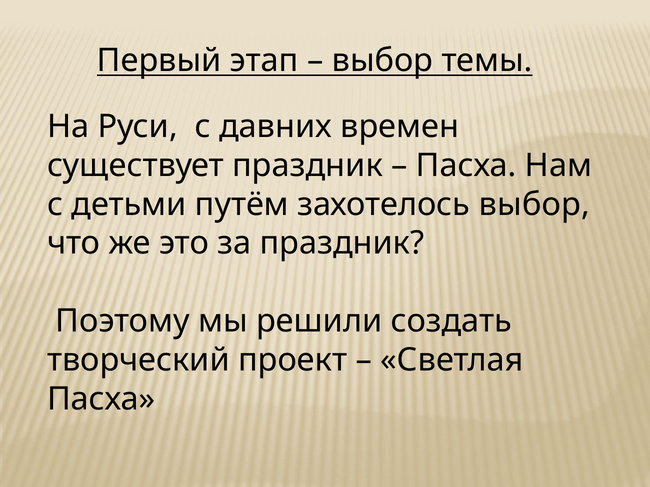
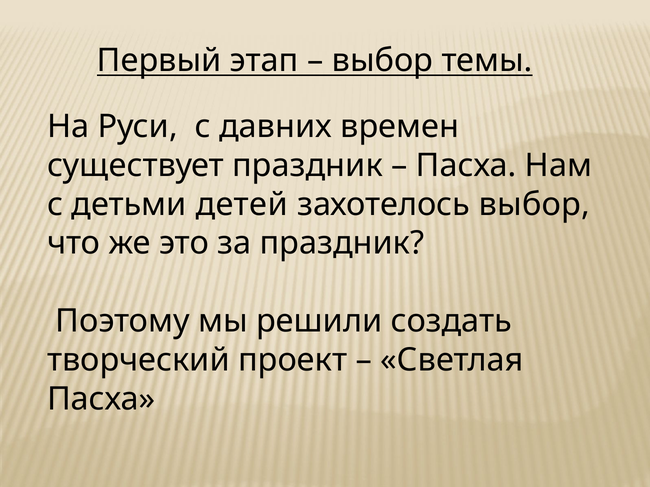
путём: путём -> детей (242, 205)
